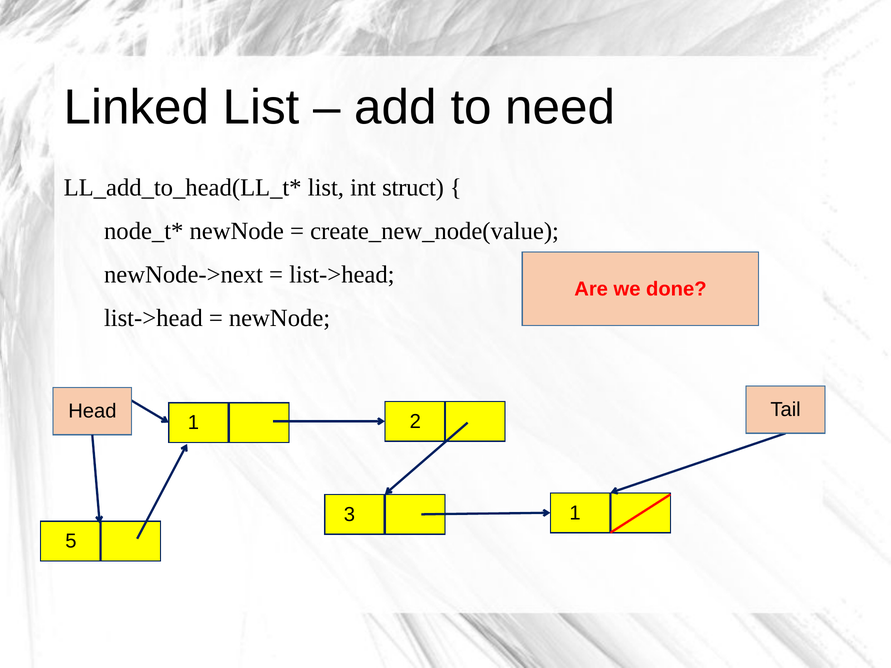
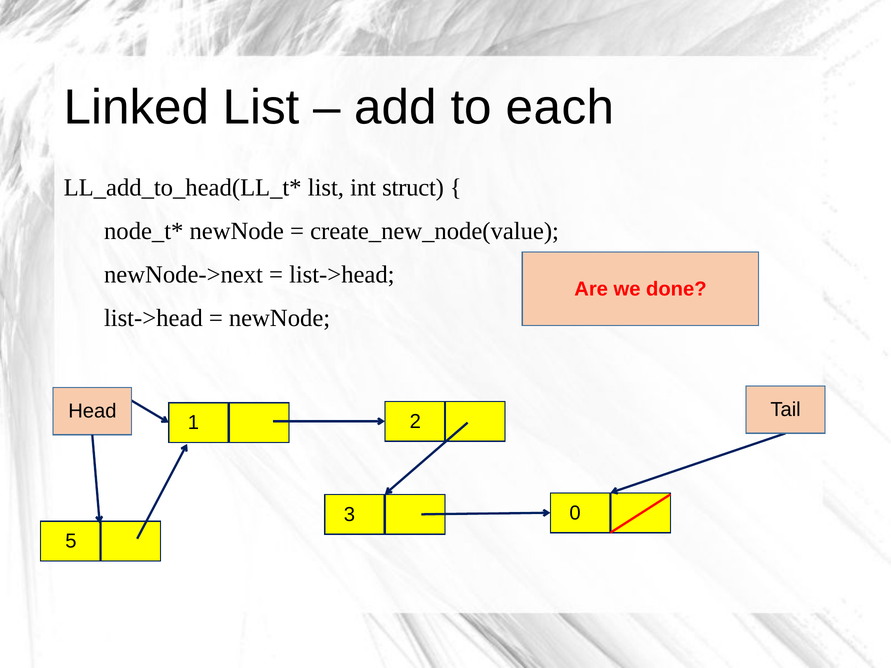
need: need -> each (560, 108)
3 1: 1 -> 0 (575, 513)
